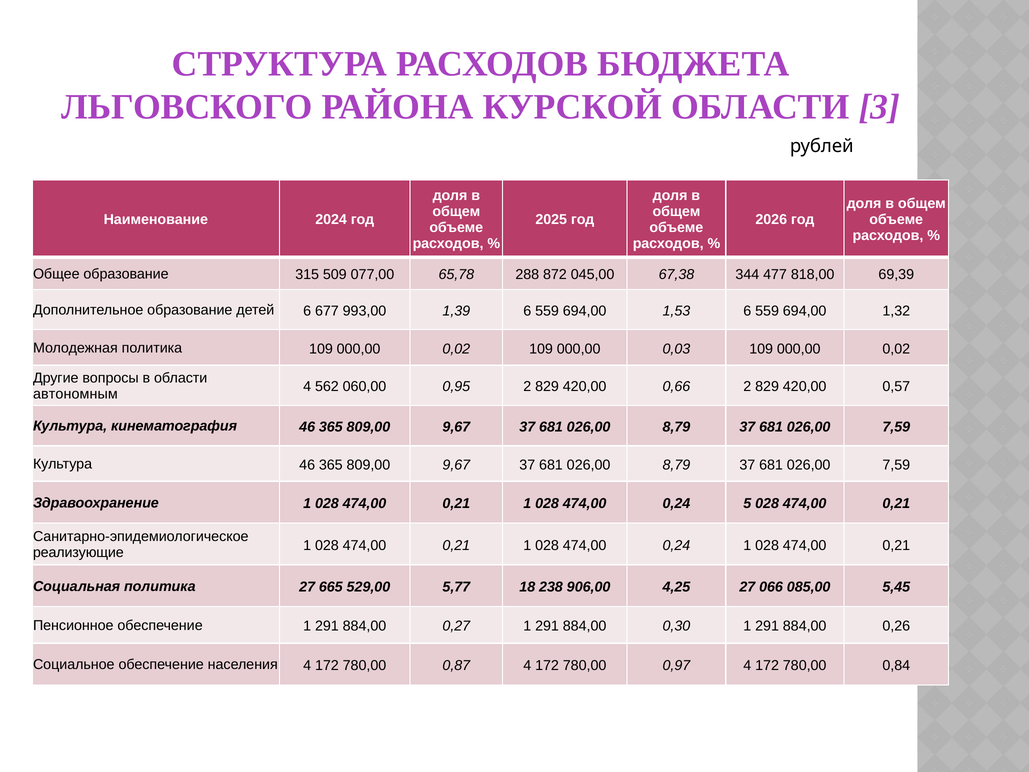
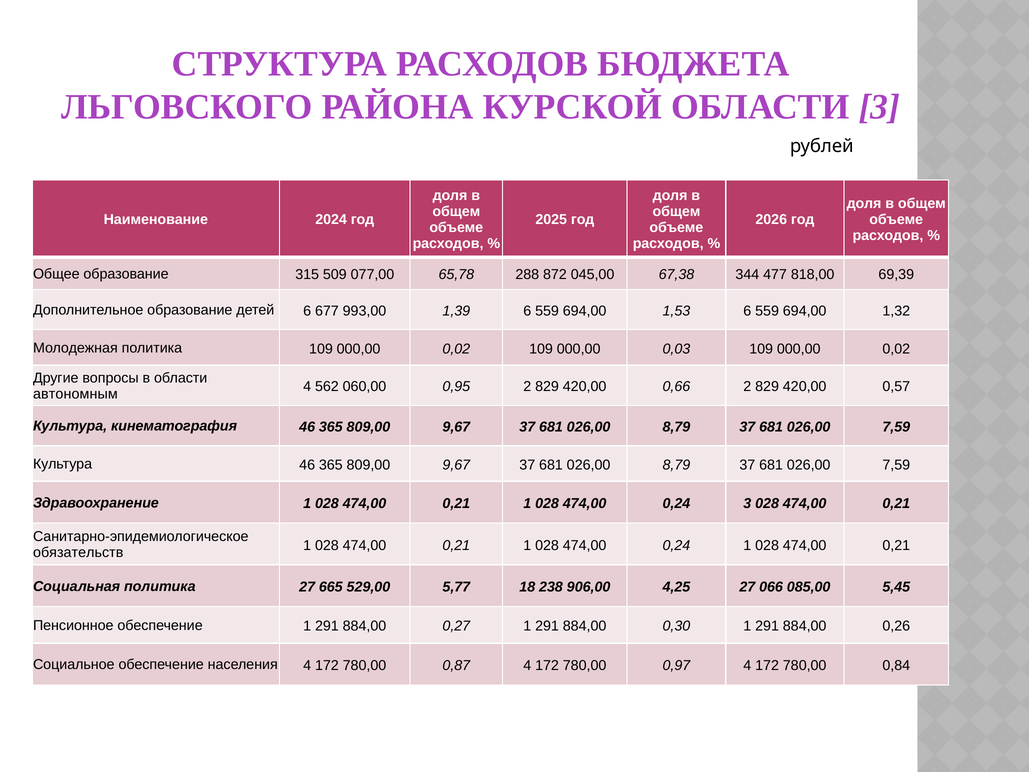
0,24 5: 5 -> 3 (747, 503)
реализующие: реализующие -> обязательств (78, 552)
